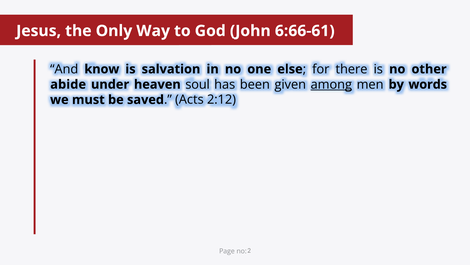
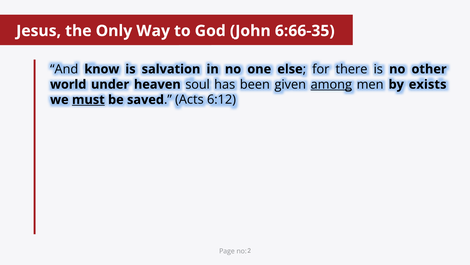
6:66-61: 6:66-61 -> 6:66-35 (305, 31)
abide: abide -> world (68, 84)
words: words -> exists (428, 84)
must underline: none -> present (88, 100)
2:12: 2:12 -> 6:12 (221, 100)
